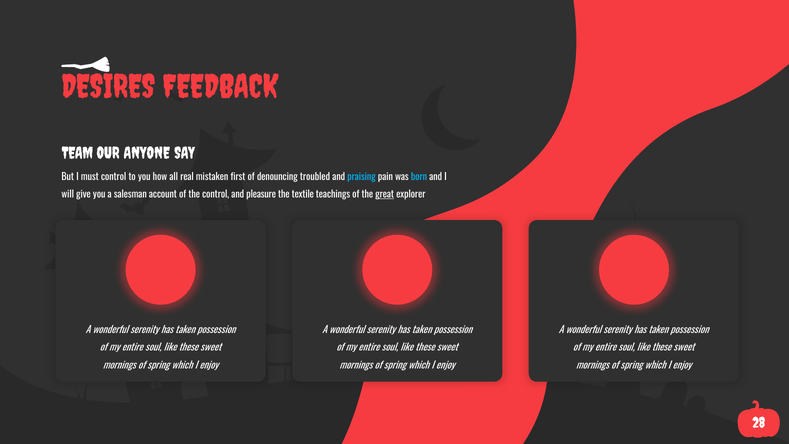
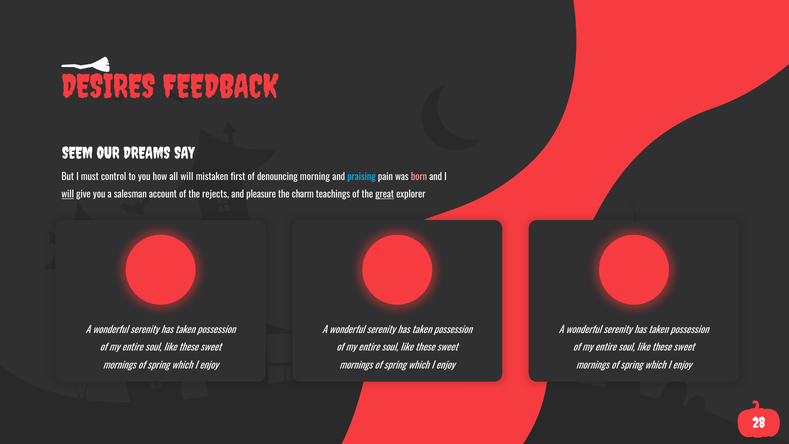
TEAM: TEAM -> SEEM (77, 153)
ANYONE: ANYONE -> DREAMS (147, 153)
all real: real -> will (187, 177)
troubled: troubled -> morning (315, 177)
born colour: light blue -> pink (419, 177)
will underline: none -> present (68, 194)
the control: control -> rejects (216, 194)
textile: textile -> charm (303, 194)
